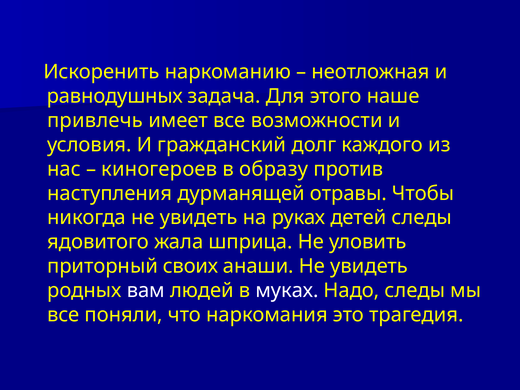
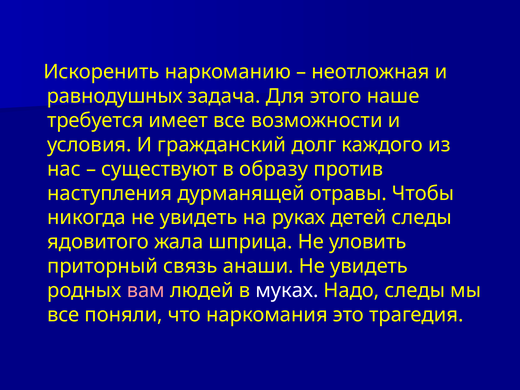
привлечь: привлечь -> требуется (95, 120)
киногероев: киногероев -> существуют (159, 169)
своих: своих -> связь (190, 266)
вам colour: white -> pink (146, 290)
